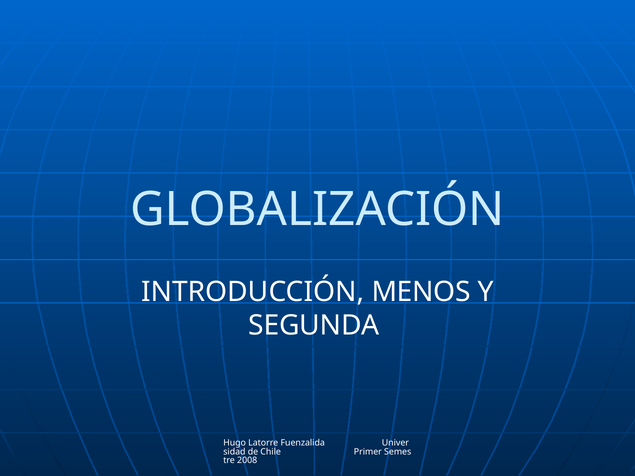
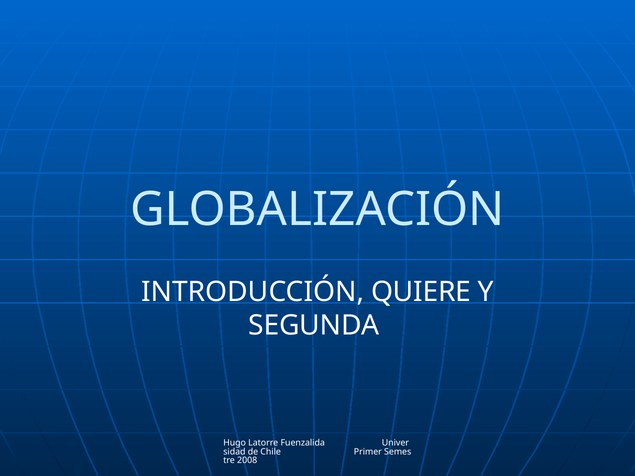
MENOS: MENOS -> QUIERE (421, 292)
